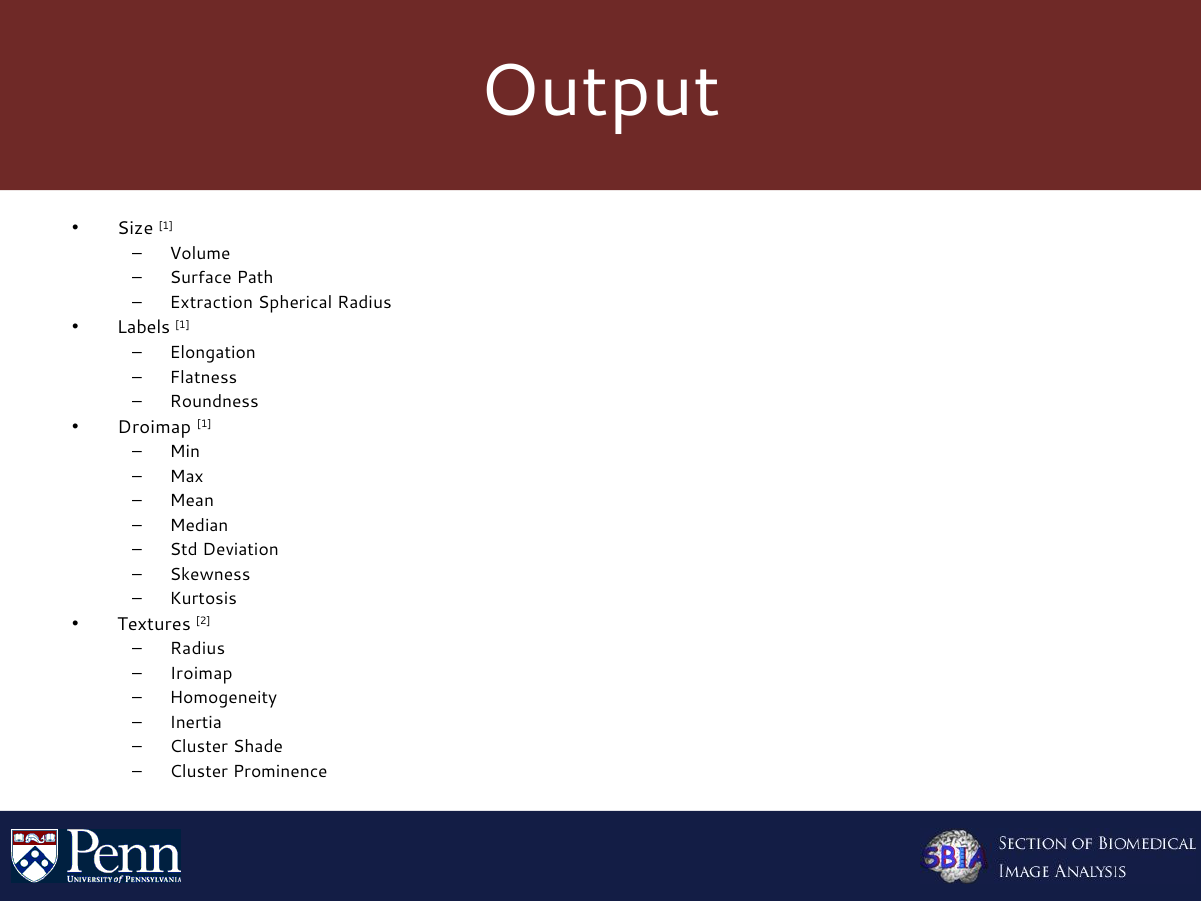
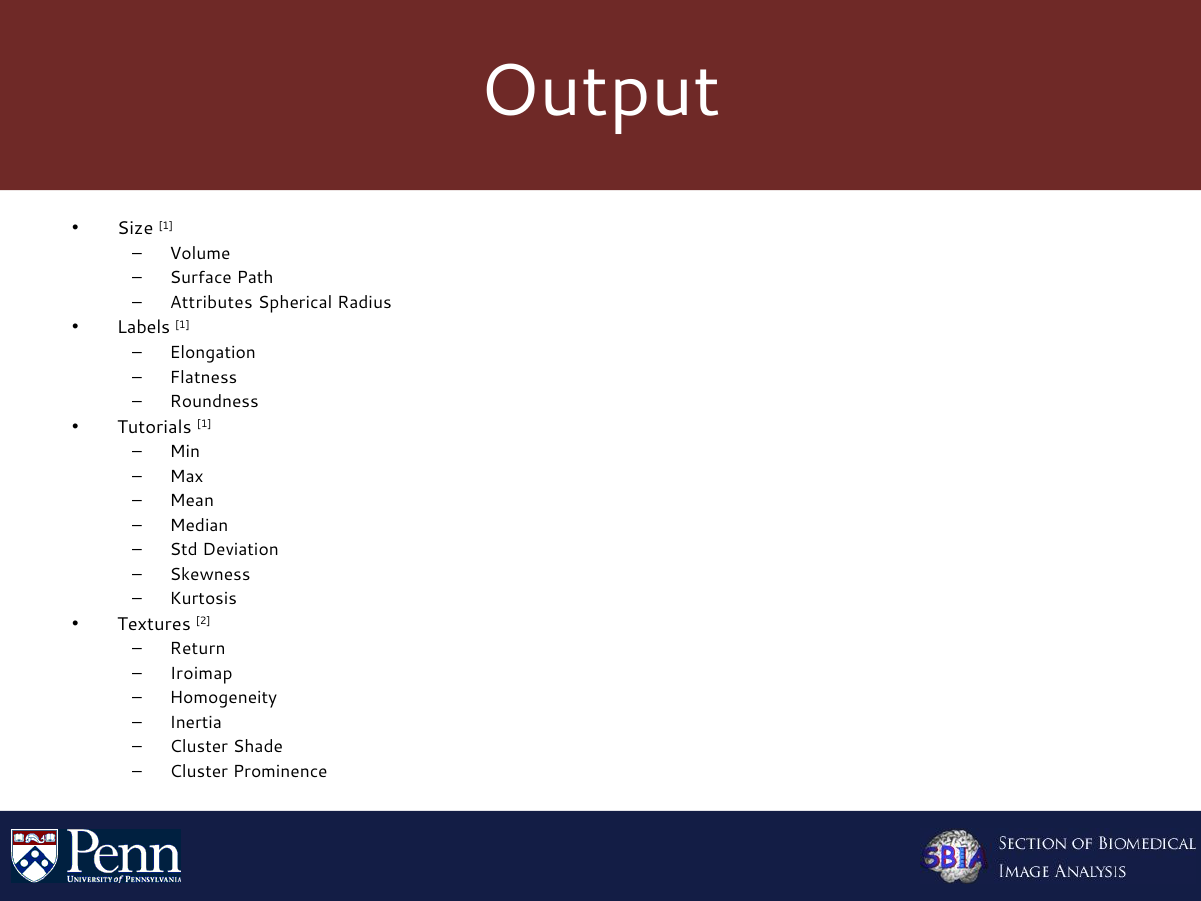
Extraction: Extraction -> Attributes (211, 302)
Droimap: Droimap -> Tutorials (154, 427)
Radius: Radius -> Return (198, 649)
